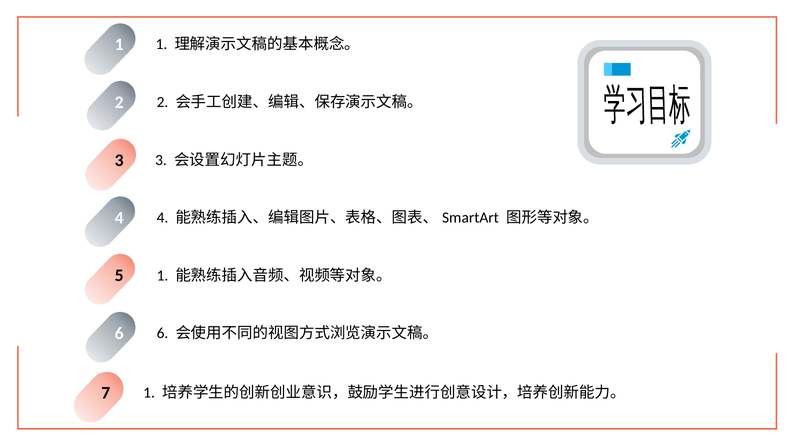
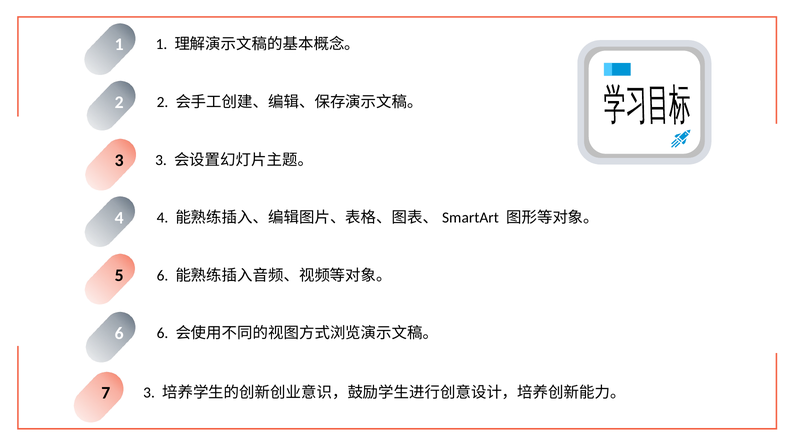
5 1: 1 -> 6 (162, 276)
7 1: 1 -> 3 (149, 393)
